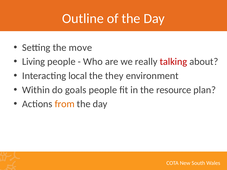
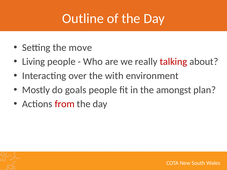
local: local -> over (78, 76)
they: they -> with (114, 76)
Within: Within -> Mostly (36, 90)
resource: resource -> amongst (174, 90)
from colour: orange -> red (65, 104)
